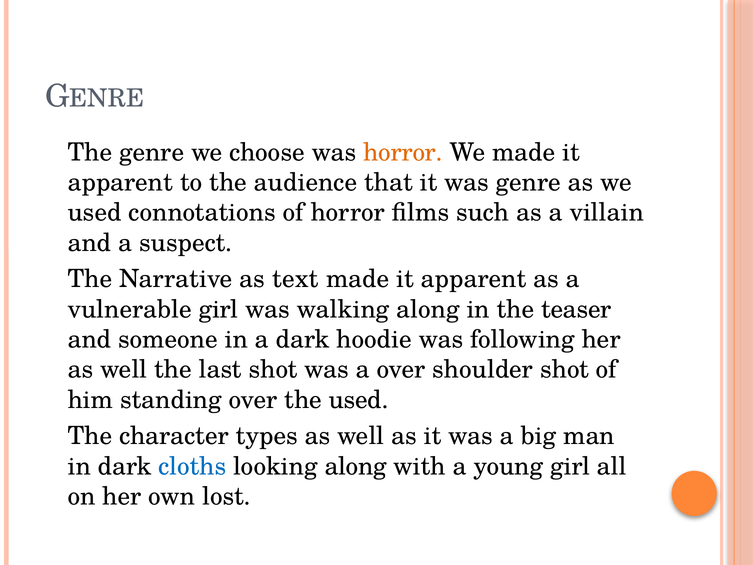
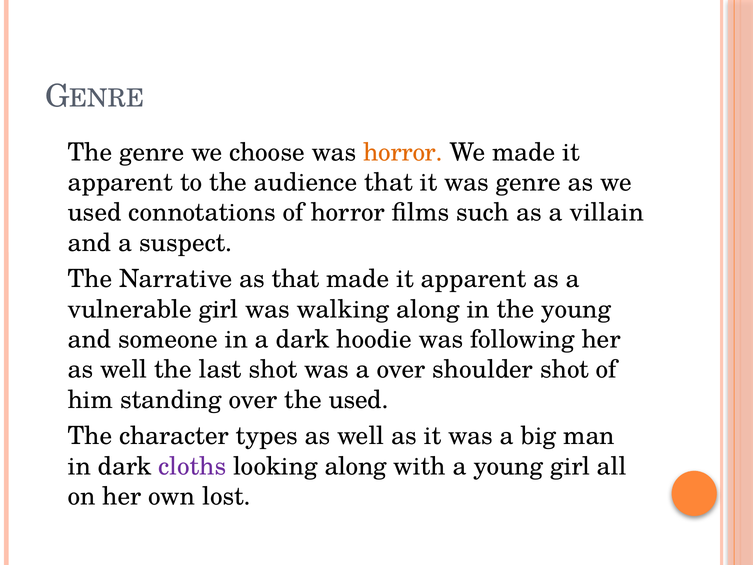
as text: text -> that (296, 279)
the teaser: teaser -> young (576, 309)
cloths colour: blue -> purple (192, 466)
